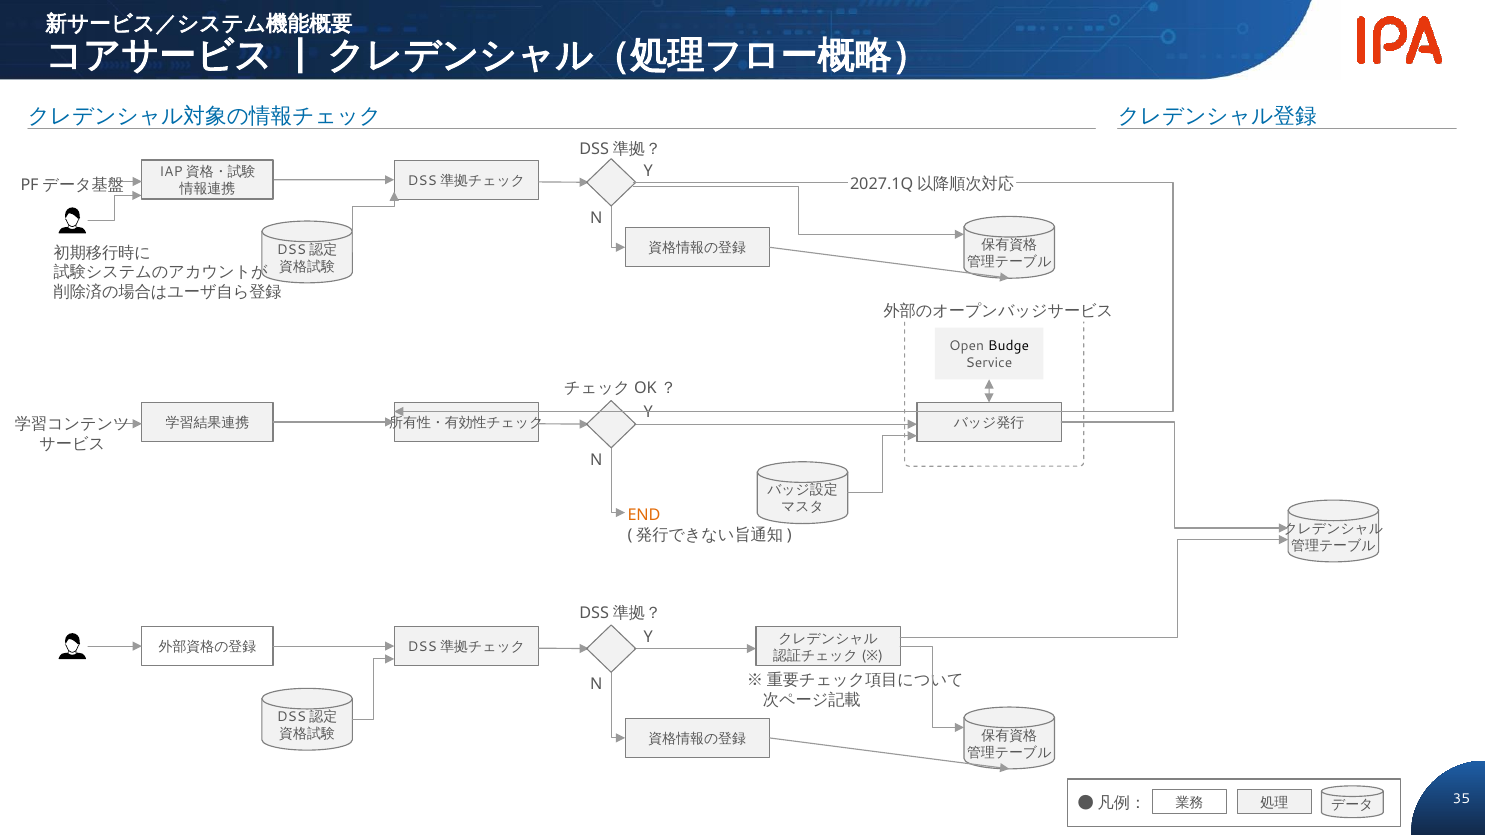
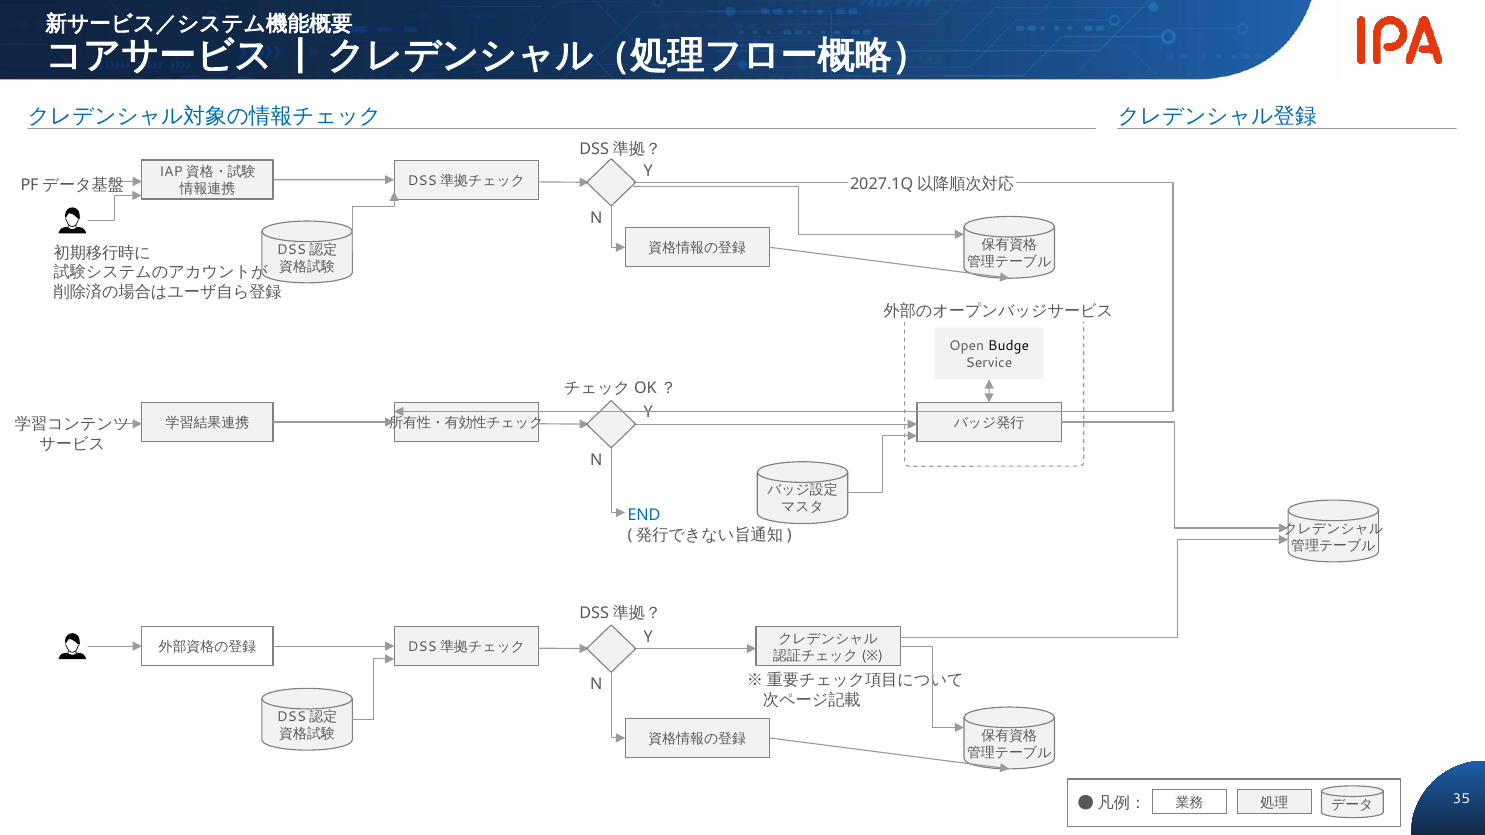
END colour: orange -> blue (644, 516)
